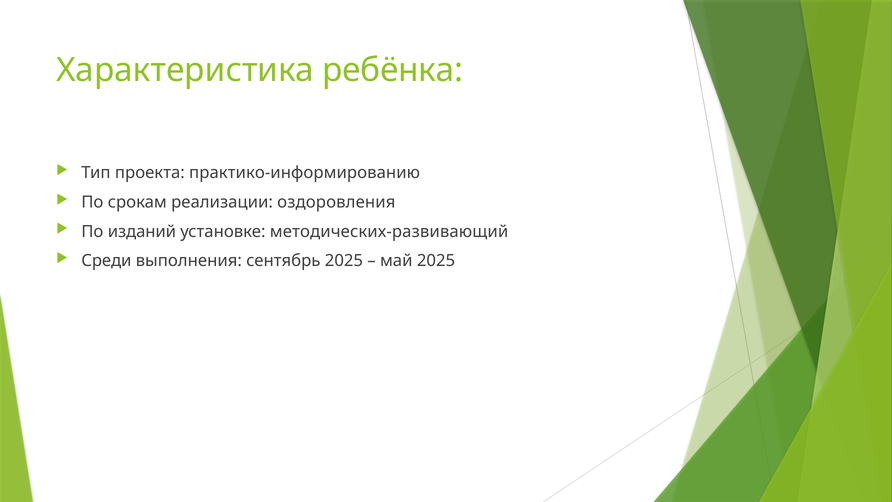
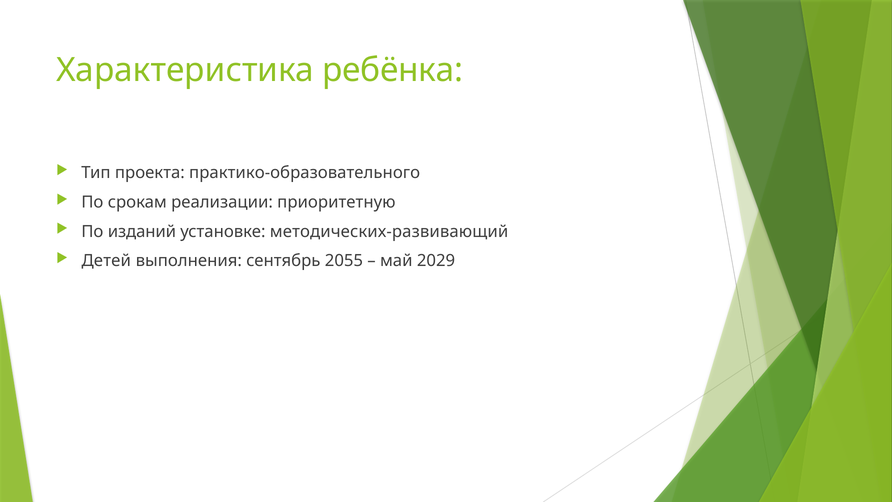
практико-информированию: практико-информированию -> практико-образовательного (305, 173)
оздоровления: оздоровления -> приоритетную (336, 202)
Среди: Среди -> Детей (106, 261)
сентябрь 2025: 2025 -> 2055 (344, 261)
май 2025: 2025 -> 2029 (436, 261)
